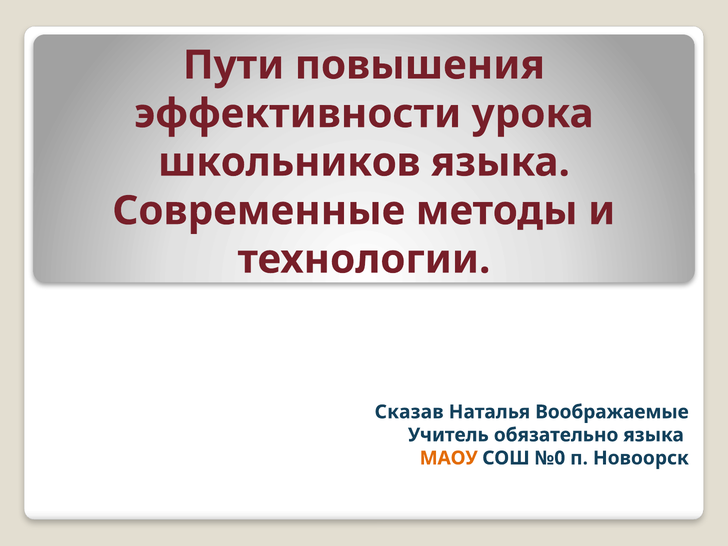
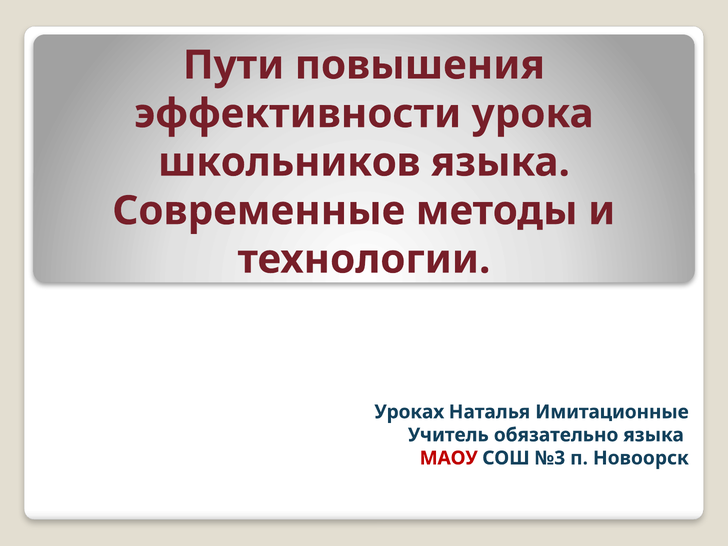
Сказав: Сказав -> Уроках (409, 412)
Воображаемые: Воображаемые -> Имитационные (612, 412)
МАОУ colour: orange -> red (449, 458)
№0: №0 -> №3 (550, 458)
